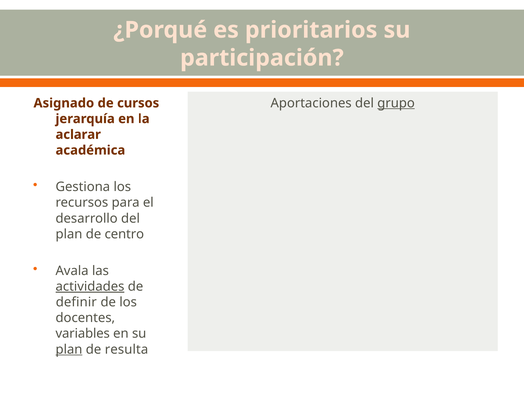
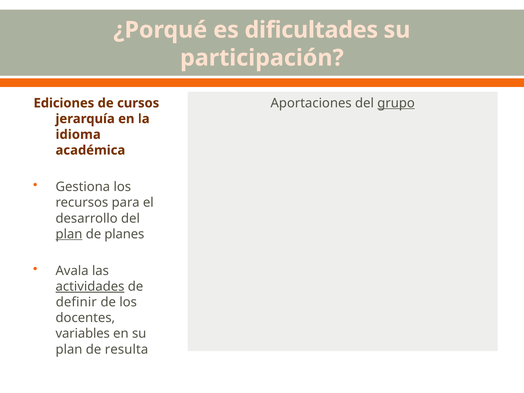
prioritarios: prioritarios -> dificultades (311, 30)
Asignado: Asignado -> Ediciones (64, 103)
aclarar: aclarar -> idioma (78, 135)
plan underline: none -> present (69, 234)
centro: centro -> planes (124, 234)
plan underline: present -> none (69, 349)
